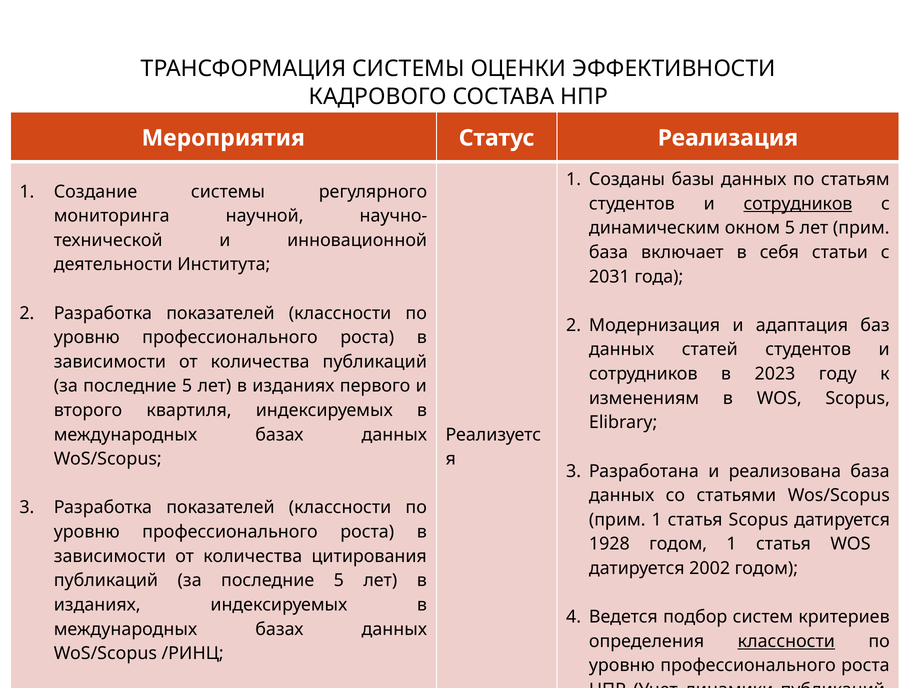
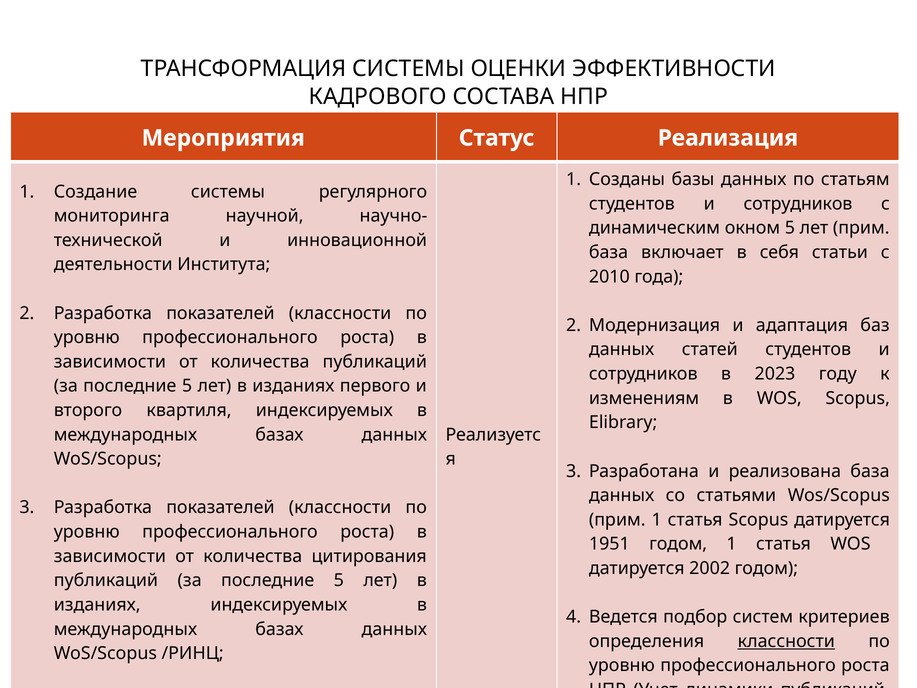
сотрудников underline: present -> none (798, 204)
2031: 2031 -> 2010 (609, 277)
1928: 1928 -> 1951 (609, 544)
